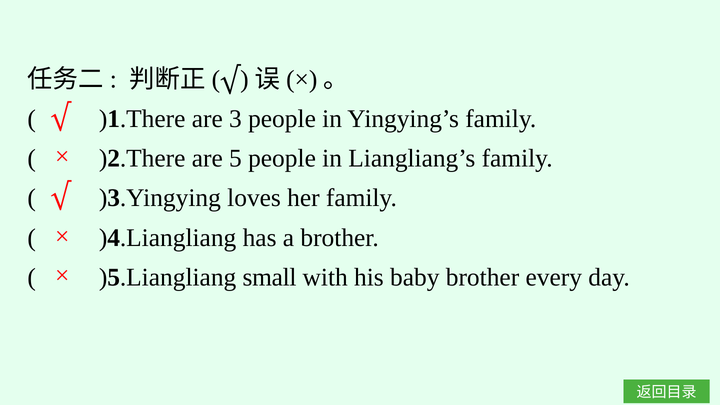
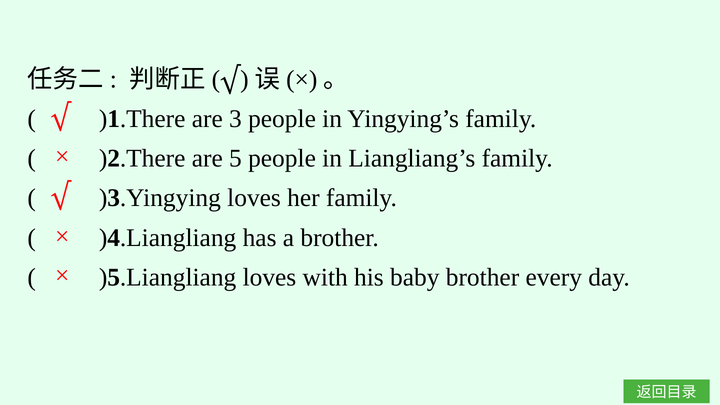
)5.Liangliang small: small -> loves (269, 277)
